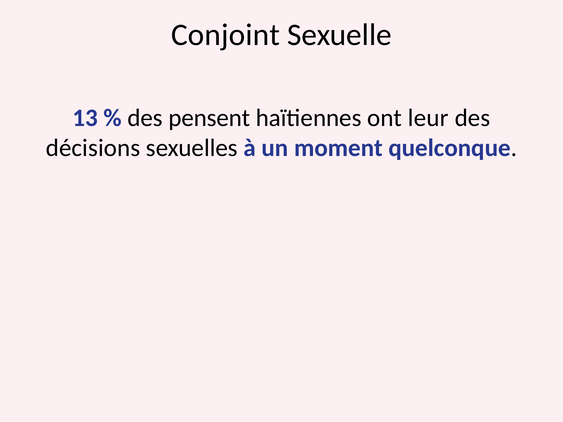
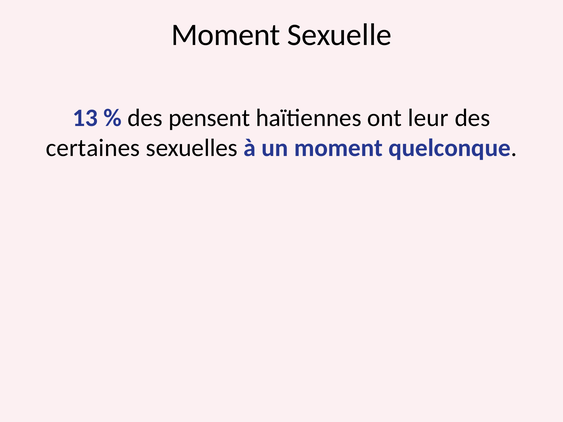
Conjoint: Conjoint -> Moment (226, 35)
décisions: décisions -> certaines (93, 148)
